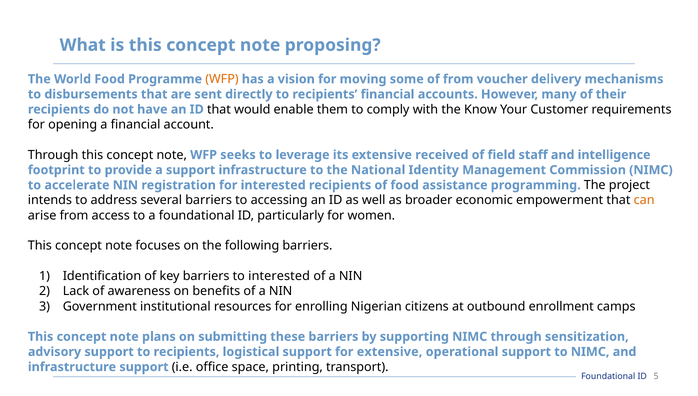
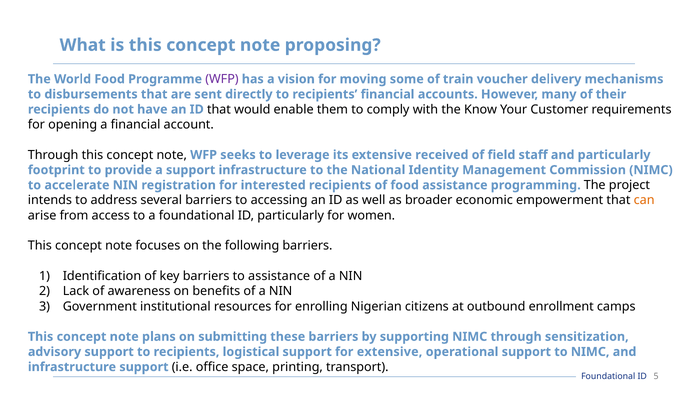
WFP colour: orange -> purple (222, 79)
of from: from -> train (458, 79)
and intelligence: intelligence -> particularly (614, 155)
to interested: interested -> assistance (279, 276)
